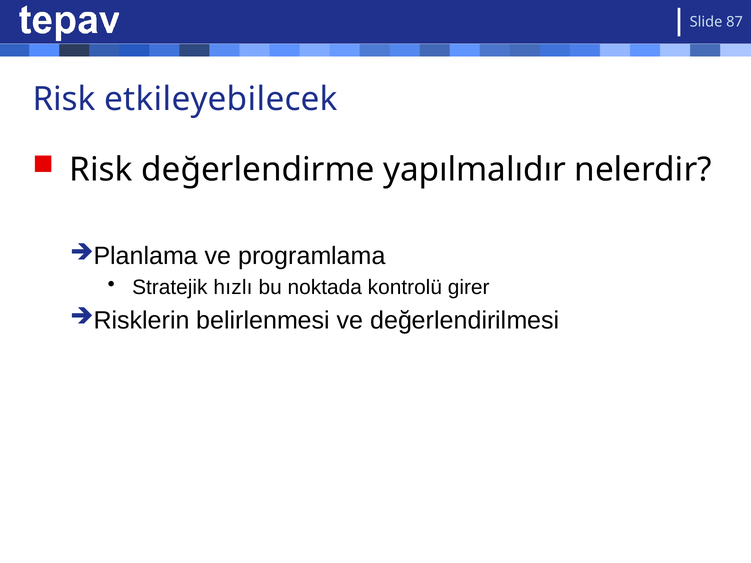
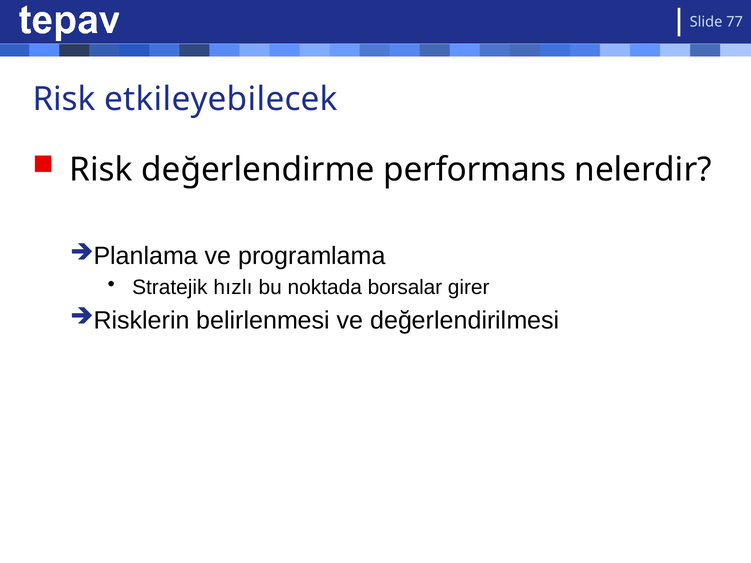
87: 87 -> 77 (735, 22)
yapılmalıdır: yapılmalıdır -> performans (475, 170)
kontrolü: kontrolü -> borsalar (405, 288)
